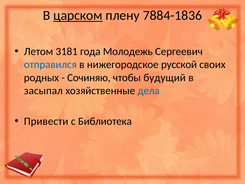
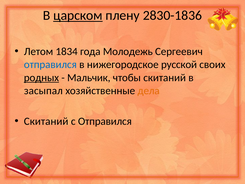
7884-1836: 7884-1836 -> 2830-1836 (172, 15)
3181: 3181 -> 1834 (67, 51)
родных underline: none -> present (41, 78)
Сочиняю: Сочиняю -> Мальчик (89, 78)
чтобы будущий: будущий -> скитаний (165, 78)
дела colour: blue -> orange (149, 91)
Привести: Привести -> Скитаний (46, 121)
с Библиотека: Библиотека -> Отправился (105, 121)
